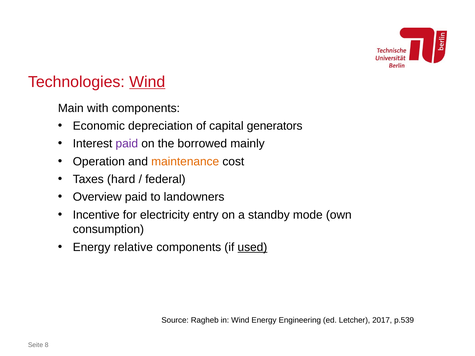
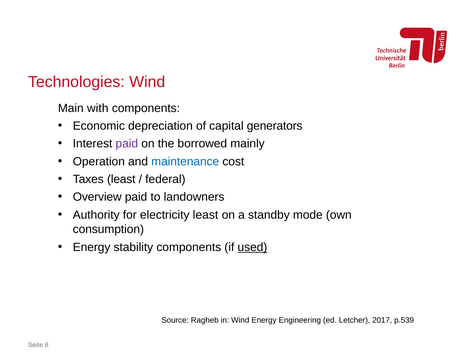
Wind underline: present -> none (147, 82)
maintenance colour: orange -> blue (185, 162)
Taxes hard: hard -> least (121, 179)
Incentive: Incentive -> Authority (96, 215)
electricity entry: entry -> least (206, 215)
relative: relative -> stability (133, 247)
